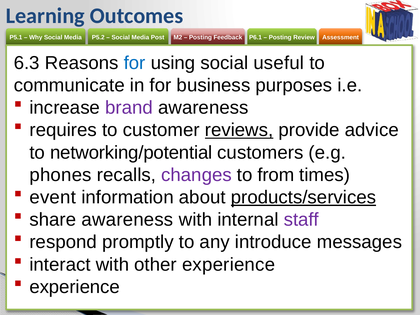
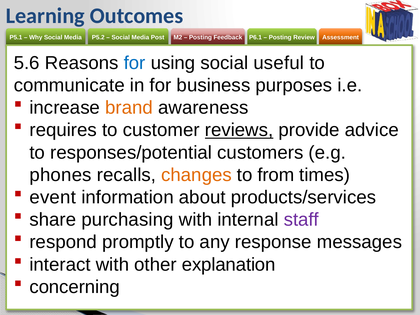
6.3: 6.3 -> 5.6 (27, 63)
brand colour: purple -> orange (129, 108)
networking/potential: networking/potential -> responses/potential (131, 153)
changes colour: purple -> orange (196, 175)
products/services underline: present -> none (303, 197)
share awareness: awareness -> purchasing (127, 220)
introduce: introduce -> response (273, 242)
other experience: experience -> explanation (229, 265)
experience: experience -> concerning (75, 287)
